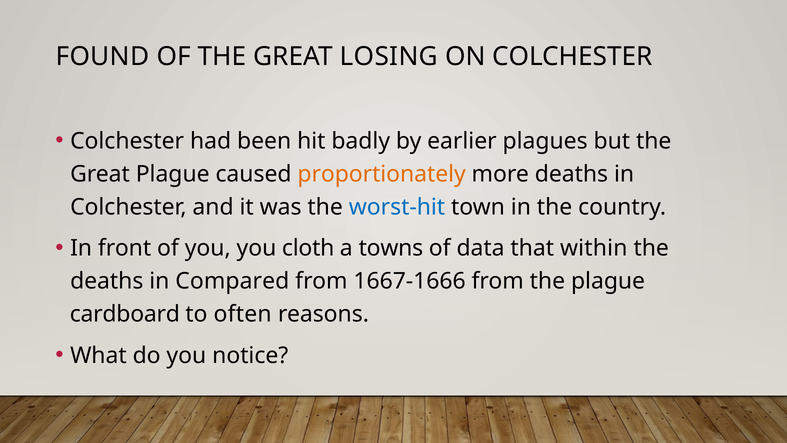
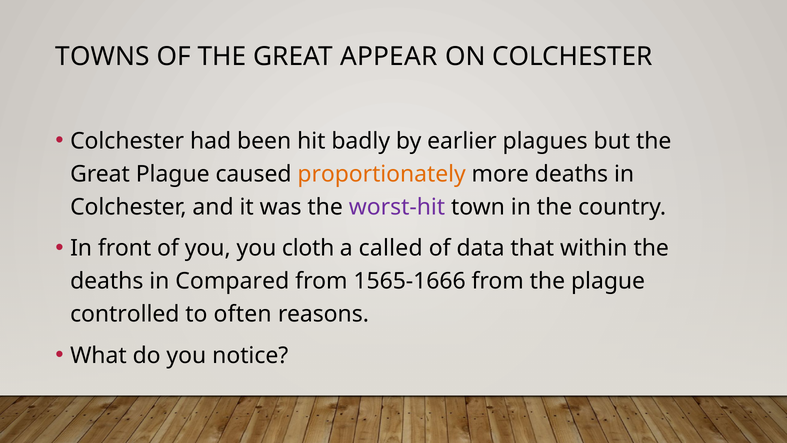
FOUND: FOUND -> TOWNS (103, 57)
LOSING: LOSING -> APPEAR (389, 57)
worst-hit colour: blue -> purple (397, 207)
towns: towns -> called (391, 248)
1667-1666: 1667-1666 -> 1565-1666 (410, 281)
cardboard: cardboard -> controlled (125, 314)
